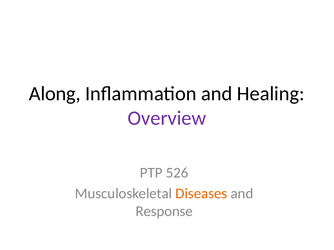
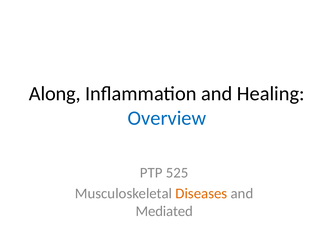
Overview colour: purple -> blue (167, 118)
526: 526 -> 525 (177, 173)
Response: Response -> Mediated (164, 212)
